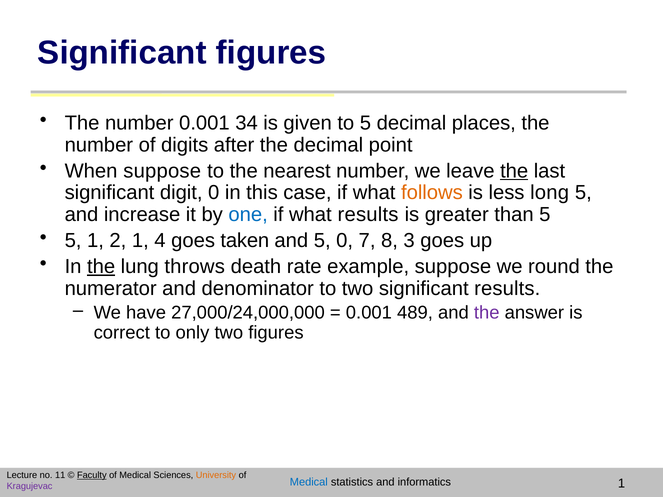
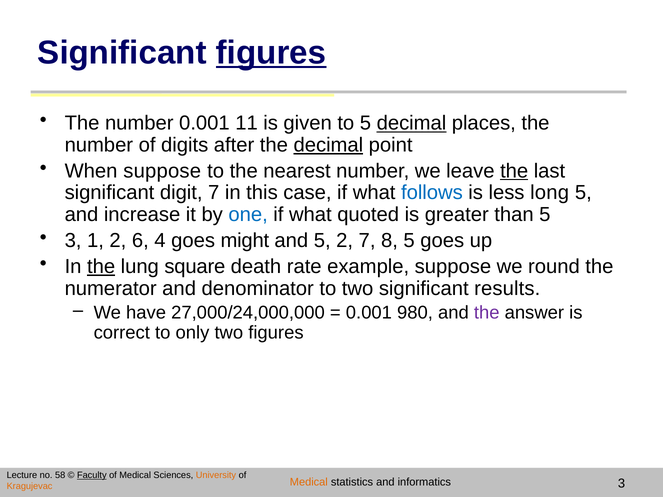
figures underline: none -> present (271, 53)
34: 34 -> 11 (247, 123)
decimal underline: none -> present (411, 123)
decimal underline: none -> present (328, 145)
digit 0: 0 -> 7 (214, 193)
follows colour: orange -> blue (432, 193)
what results: results -> quoted (368, 215)
5: 5 -> 3 (73, 241)
2 1: 1 -> 6 (140, 241)
taken: taken -> might (245, 241)
5 0: 0 -> 2 (345, 241)
8 3: 3 -> 5 (409, 241)
throws: throws -> square (195, 267)
489: 489 -> 980 (415, 313)
11: 11 -> 58 (60, 475)
Medical colour: blue -> orange (309, 482)
informatics 1: 1 -> 3 (622, 484)
Kragujevac colour: purple -> orange (30, 486)
